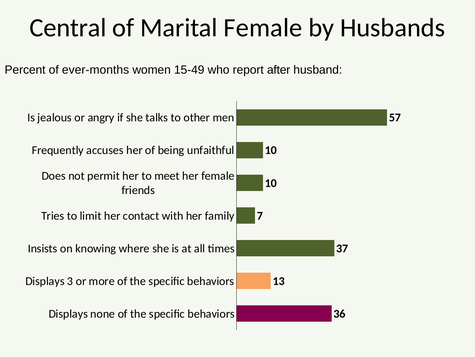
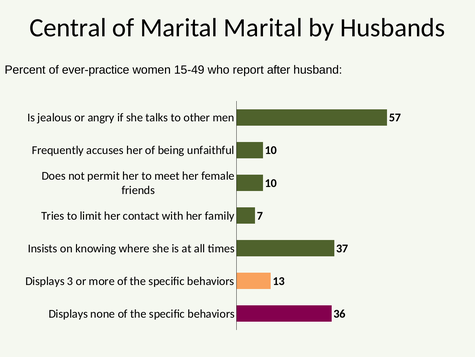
Marital Female: Female -> Marital (263, 28)
ever-months: ever-months -> ever-practice (96, 70)
